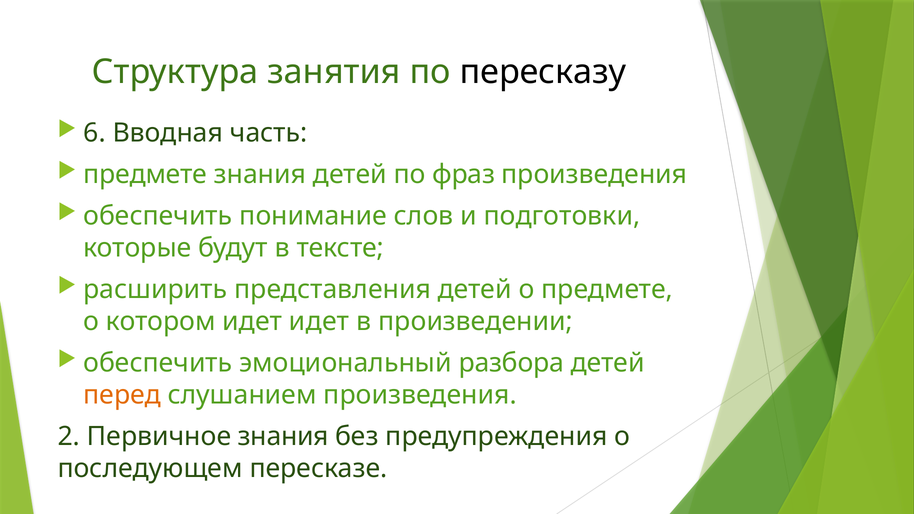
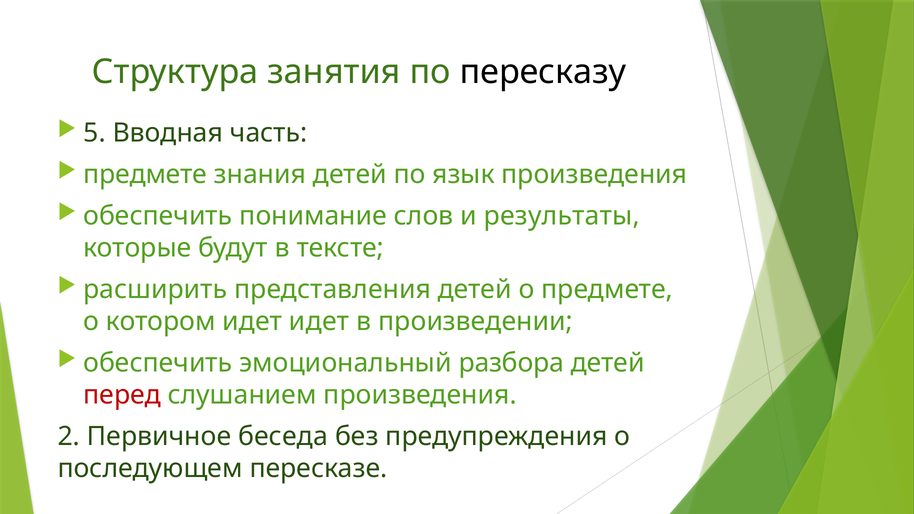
6: 6 -> 5 (95, 133)
фраз: фраз -> язык (464, 175)
подготовки: подготовки -> результаты (562, 216)
перед colour: orange -> red (122, 395)
Первичное знания: знания -> беседа (283, 437)
